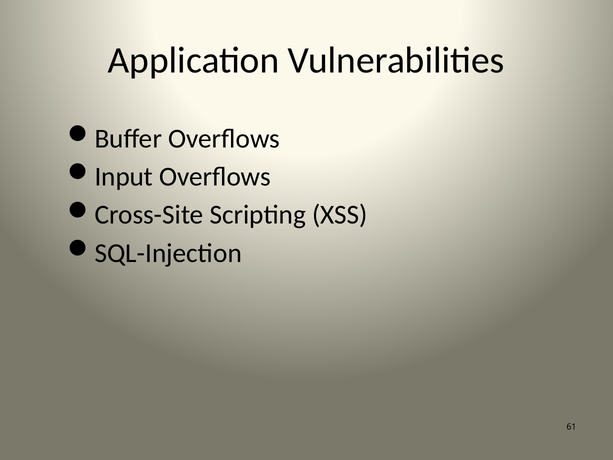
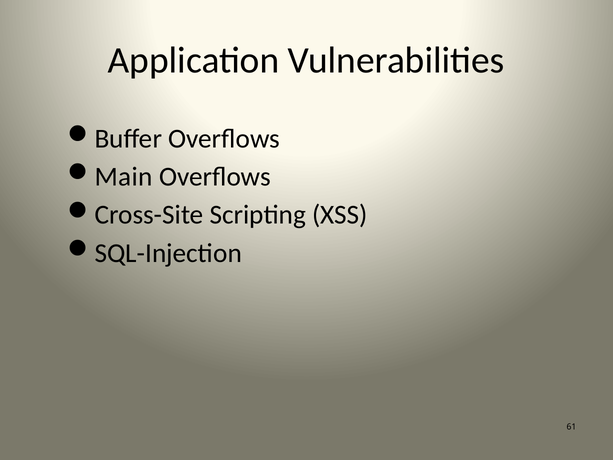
Input: Input -> Main (124, 177)
